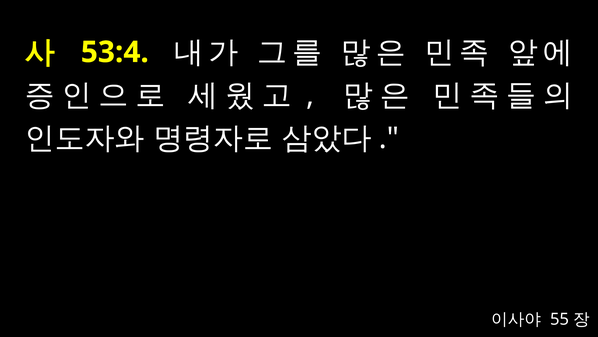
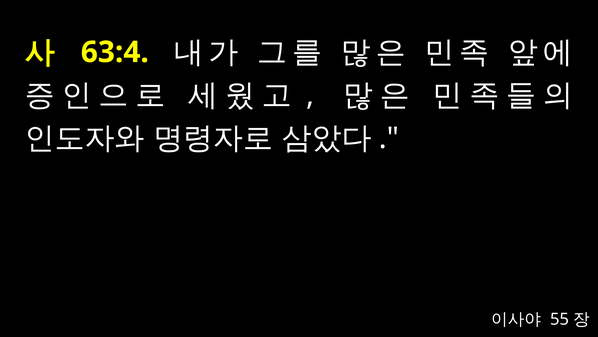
53:4: 53:4 -> 63:4 (115, 52)
